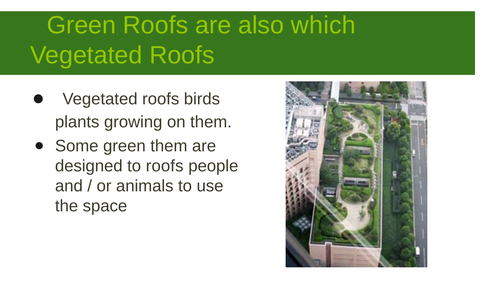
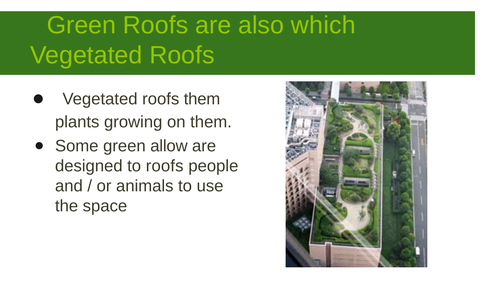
roofs birds: birds -> them (202, 99)
green them: them -> allow (169, 146)
